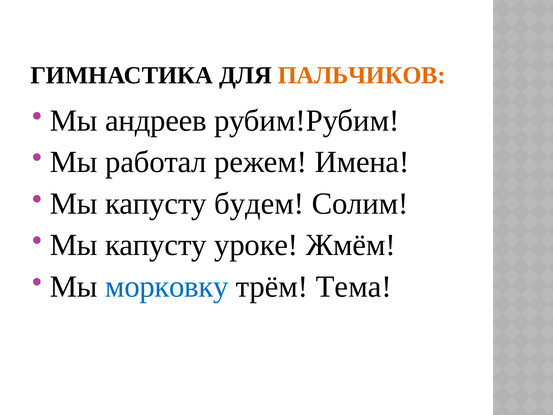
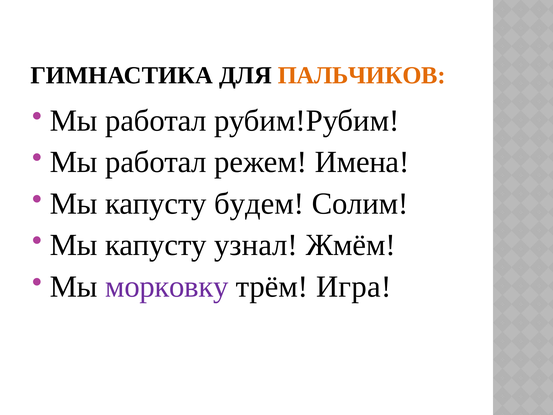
андреев: андреев -> работал (156, 121)
уроке: уроке -> узнал (256, 245)
морковку colour: blue -> purple (167, 286)
Тема: Тема -> Игра (354, 286)
